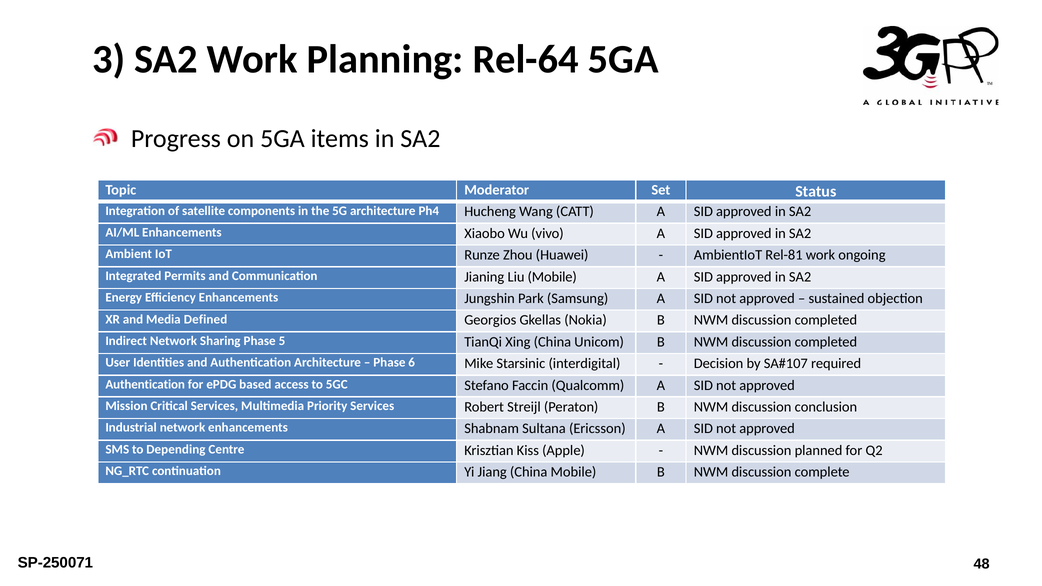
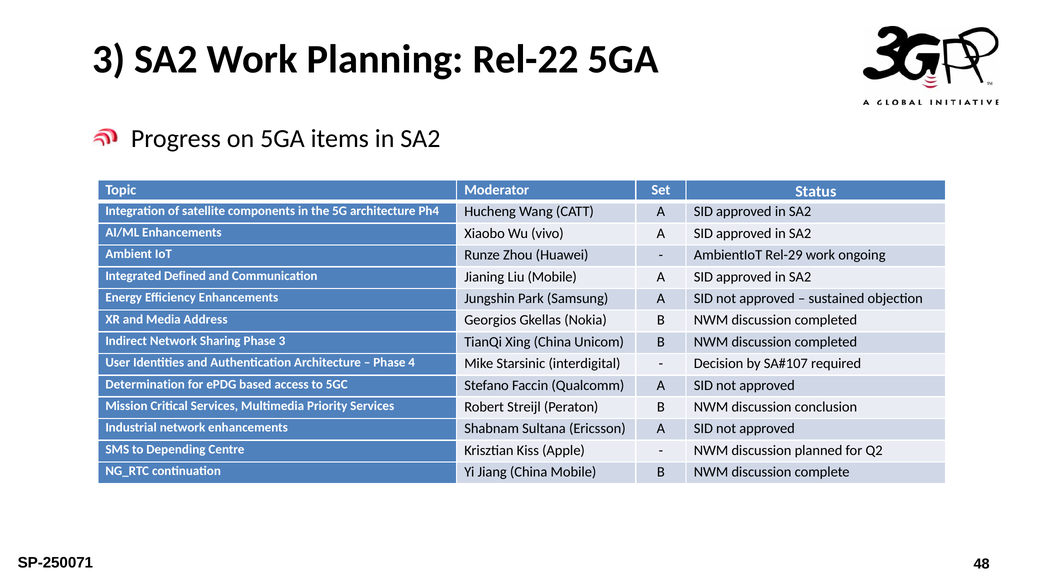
Rel-64: Rel-64 -> Rel-22 (526, 59)
Rel-81: Rel-81 -> Rel-29 (784, 255)
Permits: Permits -> Defined (185, 276)
Defined: Defined -> Address (206, 319)
Phase 5: 5 -> 3 (282, 341)
6: 6 -> 4 (412, 363)
Authentication: Authentication -> Determination (145, 384)
